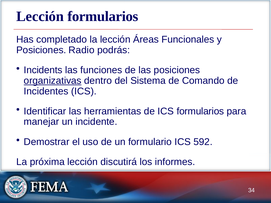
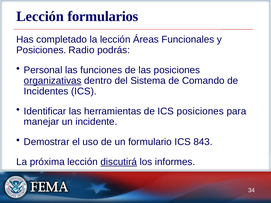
Incidents: Incidents -> Personal (43, 70)
ICS formularios: formularios -> posiciones (200, 111)
592: 592 -> 843 (203, 142)
discutirá underline: none -> present (119, 162)
